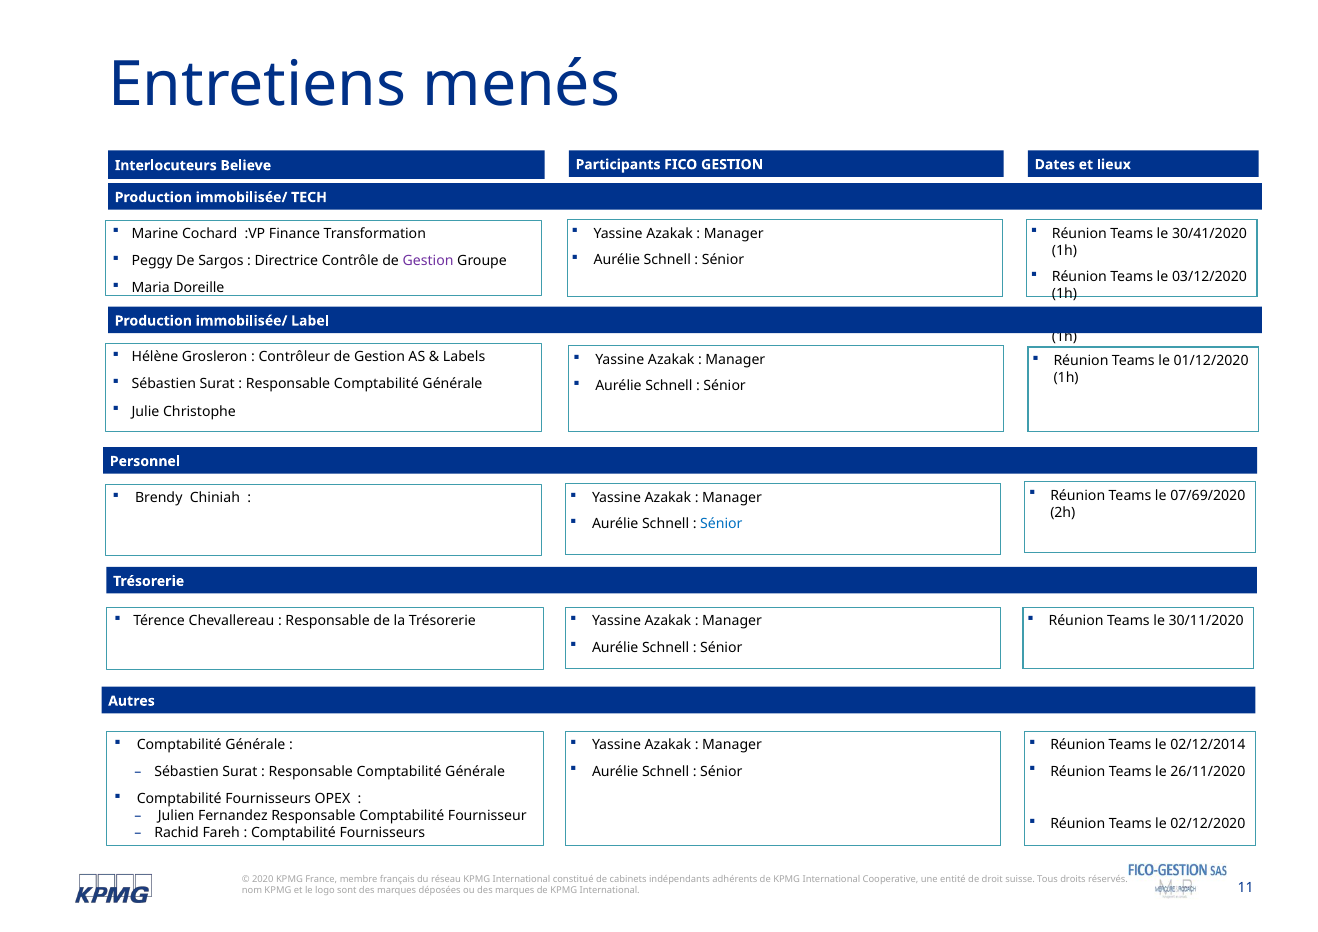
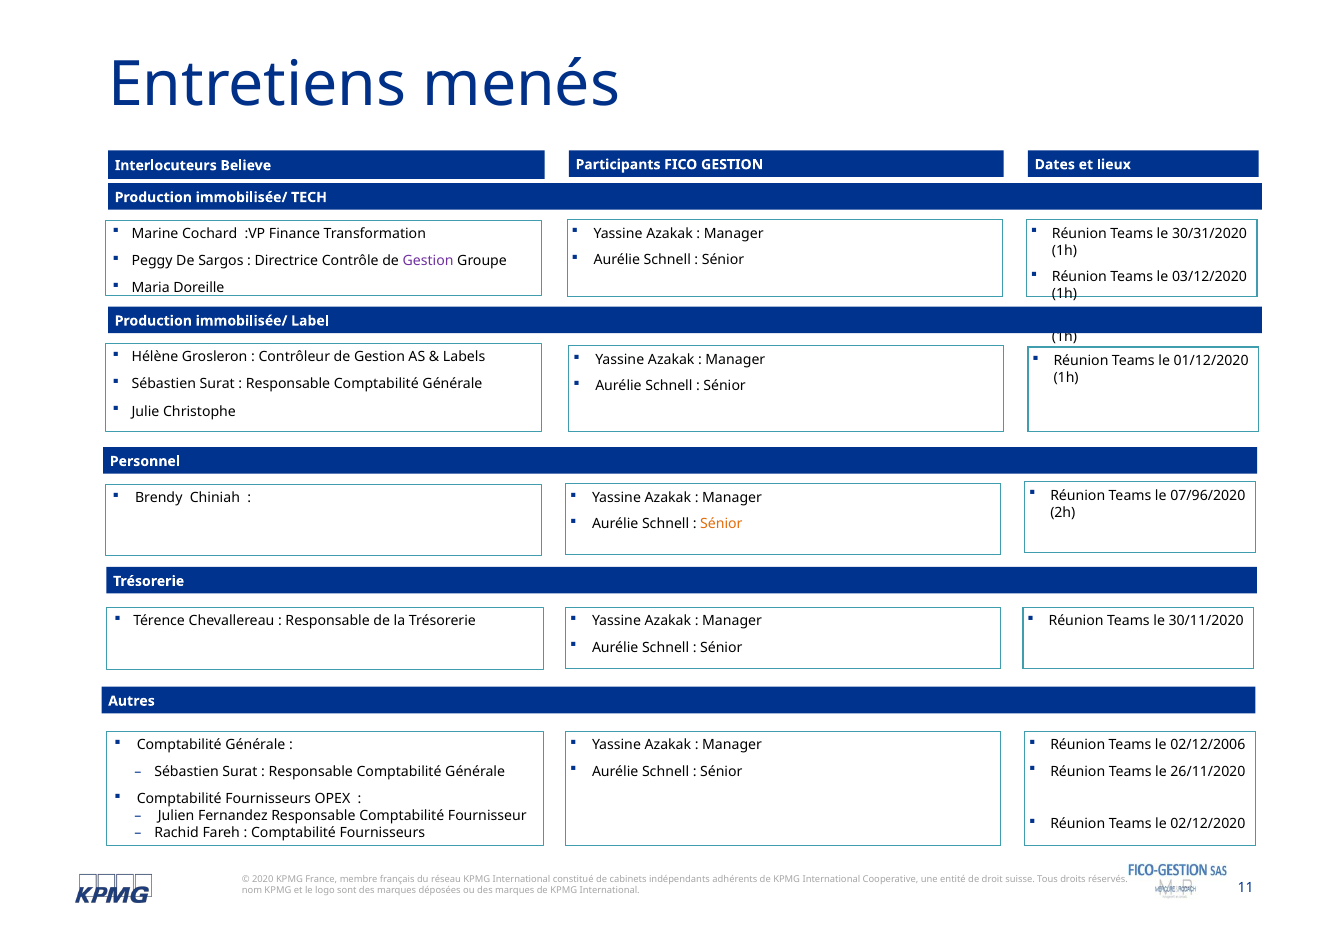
30/41/2020: 30/41/2020 -> 30/31/2020 (1209, 233)
07/69/2020: 07/69/2020 -> 07/96/2020 (1208, 496)
Sénior colour: blue -> orange (721, 524)
02/12/2014: 02/12/2014 -> 02/12/2006 (1208, 745)
